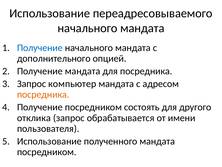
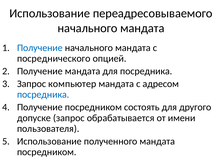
дополнительного: дополнительного -> посреднического (54, 58)
посредника colour: orange -> blue (43, 94)
отклика: отклика -> допуске (34, 118)
